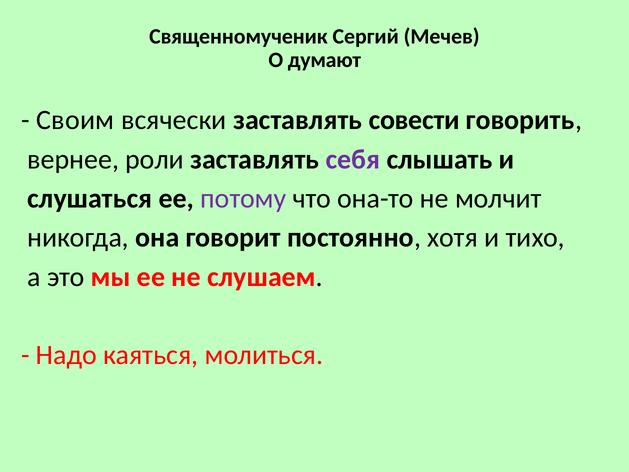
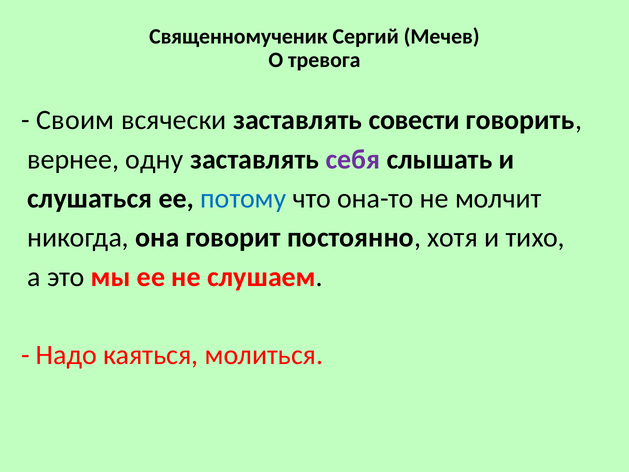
думают: думают -> тревога (324, 60)
роли: роли -> одну (154, 159)
потому colour: purple -> blue (243, 198)
